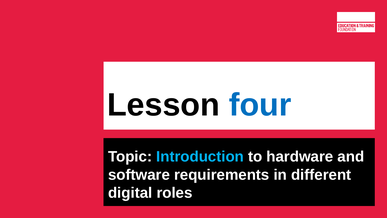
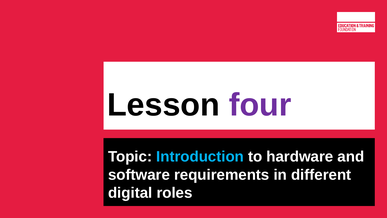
four colour: blue -> purple (260, 105)
